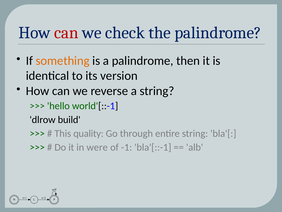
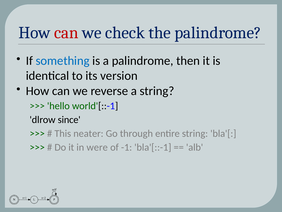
something colour: orange -> blue (63, 61)
build: build -> since (69, 119)
quality: quality -> neater (88, 133)
